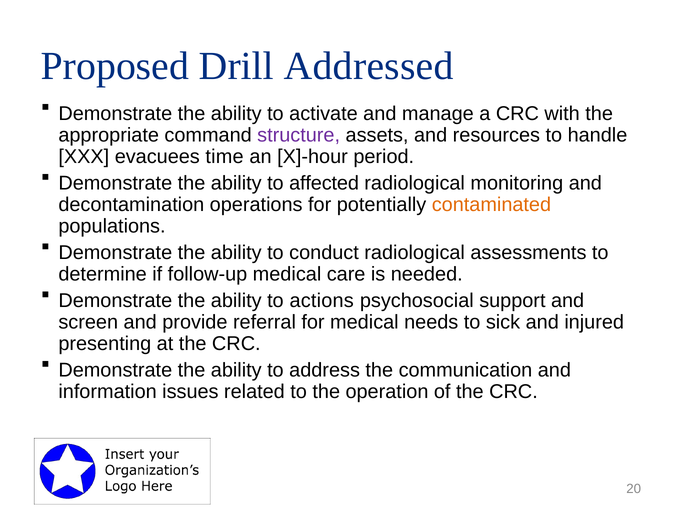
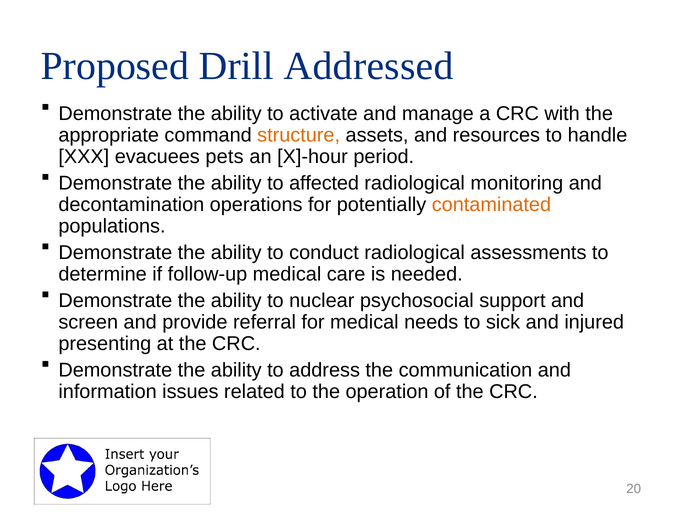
structure colour: purple -> orange (299, 135)
time: time -> pets (225, 156)
actions: actions -> nuclear (322, 300)
